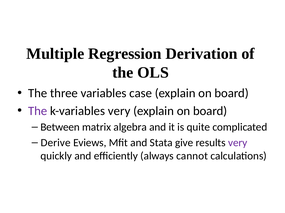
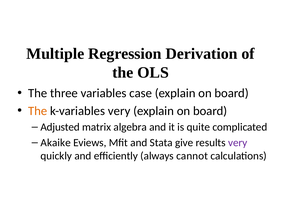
The colour: purple -> orange (38, 111)
Between: Between -> Adjusted (60, 128)
Derive: Derive -> Akaike (56, 143)
